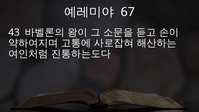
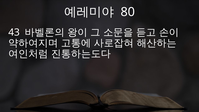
67: 67 -> 80 (128, 12)
